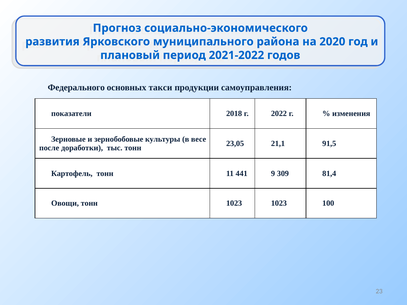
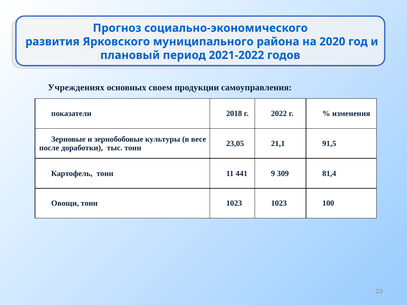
Федерального: Федерального -> Учреждениях (76, 88)
такси: такси -> своем (160, 88)
